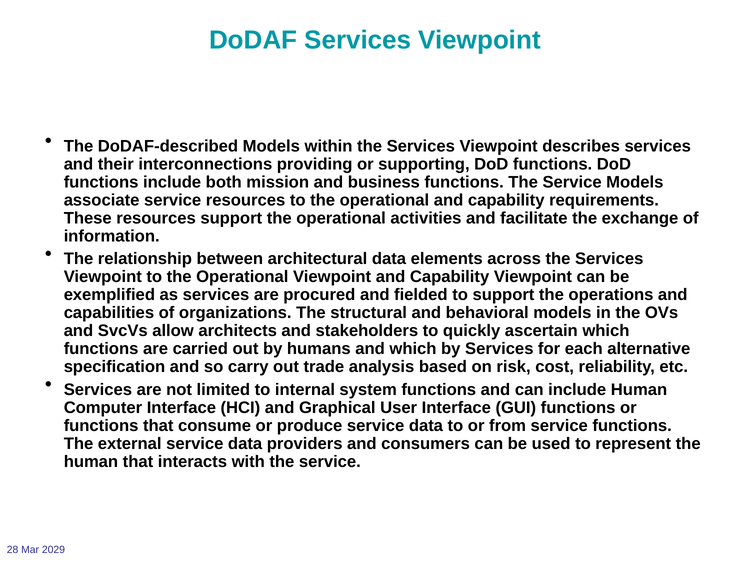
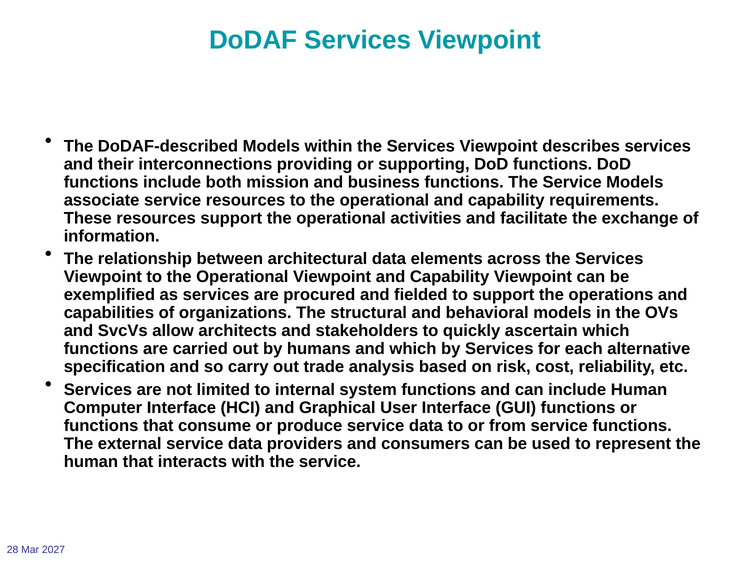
2029: 2029 -> 2027 (53, 549)
